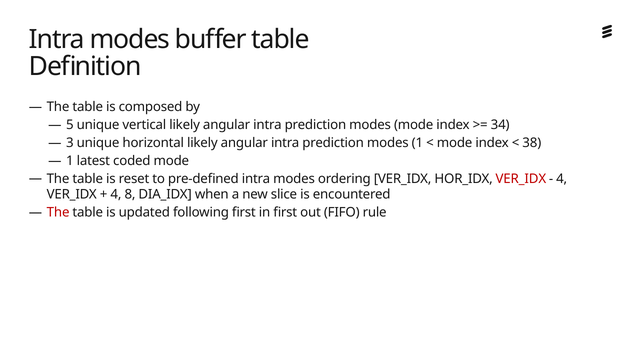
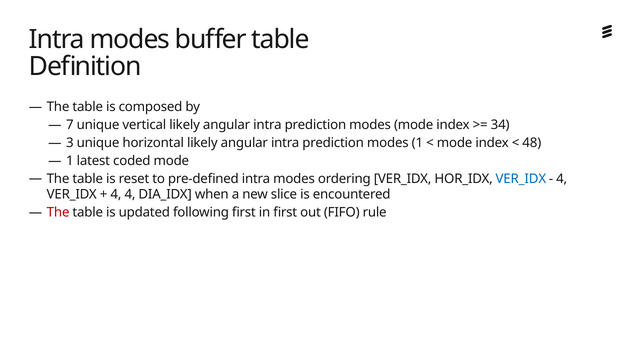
5: 5 -> 7 (70, 125)
38: 38 -> 48 (532, 143)
VER_IDX colour: red -> blue (521, 179)
4 8: 8 -> 4 (130, 195)
